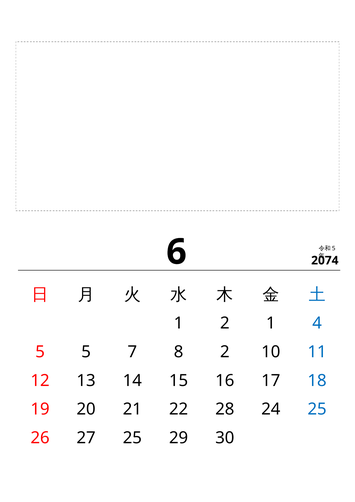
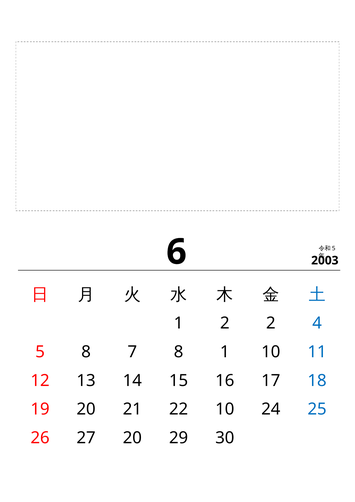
2074: 2074 -> 2003 (325, 261)
2 1: 1 -> 2 (271, 323)
5 5: 5 -> 8 (86, 352)
8 2: 2 -> 1 (225, 352)
22 28: 28 -> 10 (225, 409)
27 25: 25 -> 20 (132, 438)
